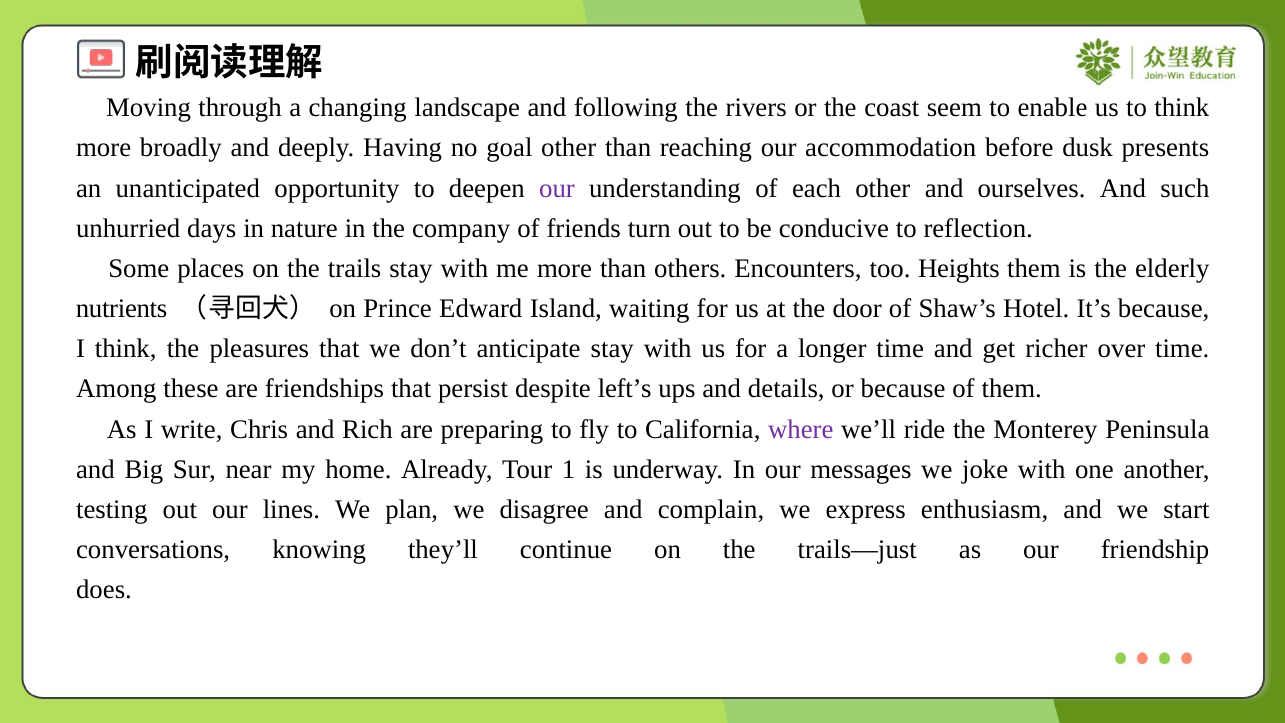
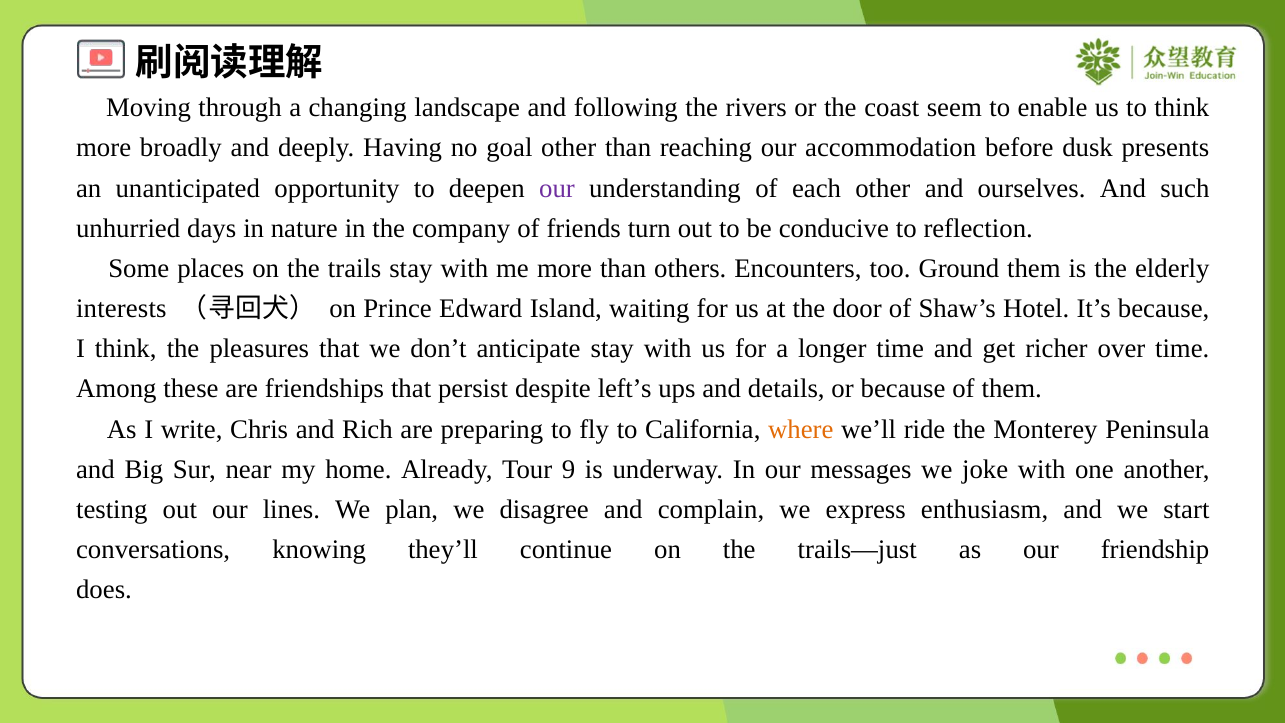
Heights: Heights -> Ground (959, 269)
nutrients: nutrients -> interests (121, 309)
where colour: purple -> orange (801, 429)
1: 1 -> 9 (569, 469)
